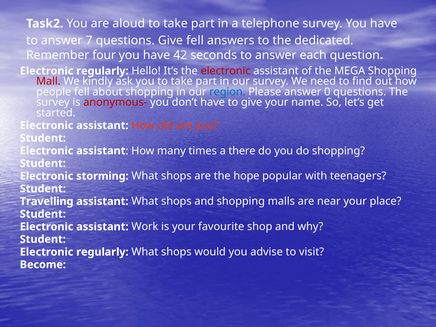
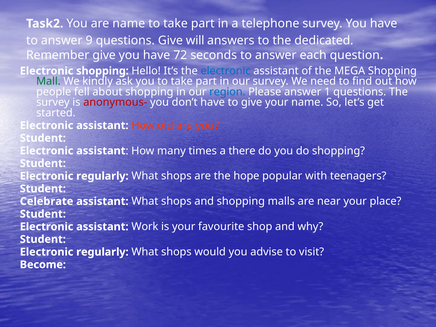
are aloud: aloud -> name (129, 24)
7: 7 -> 9 (89, 40)
Give fell: fell -> will (195, 40)
Remember four: four -> give (104, 55)
42: 42 -> 72 (180, 55)
regularly: regularly -> shopping (102, 71)
electronic colour: red -> blue (226, 71)
Mall colour: red -> green (48, 81)
0: 0 -> 1 (327, 92)
storming: storming -> regularly (102, 176)
Travelling: Travelling -> Celebrate (47, 201)
